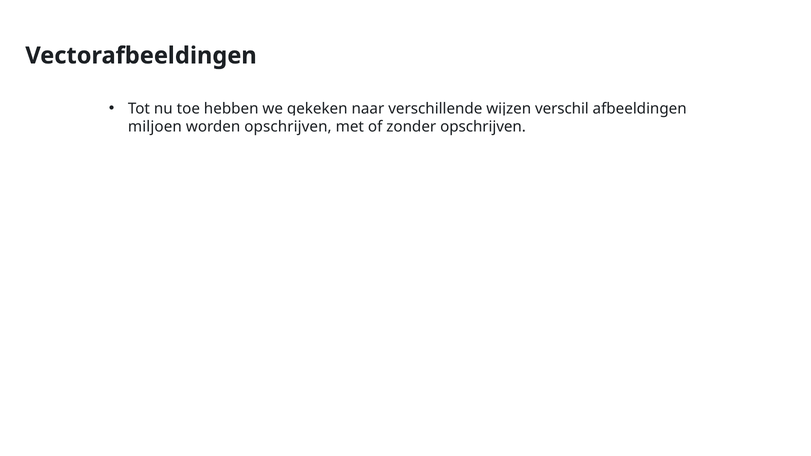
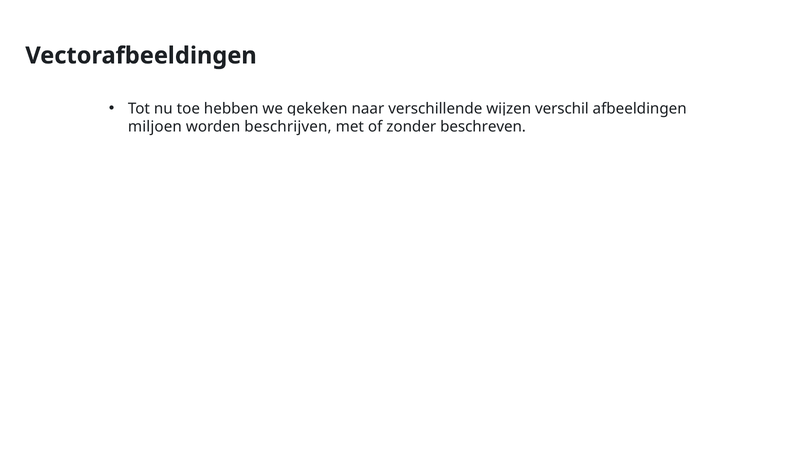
worden opschrijven: opschrijven -> beschrijven (288, 127)
zonder opschrijven: opschrijven -> beschreven (483, 127)
